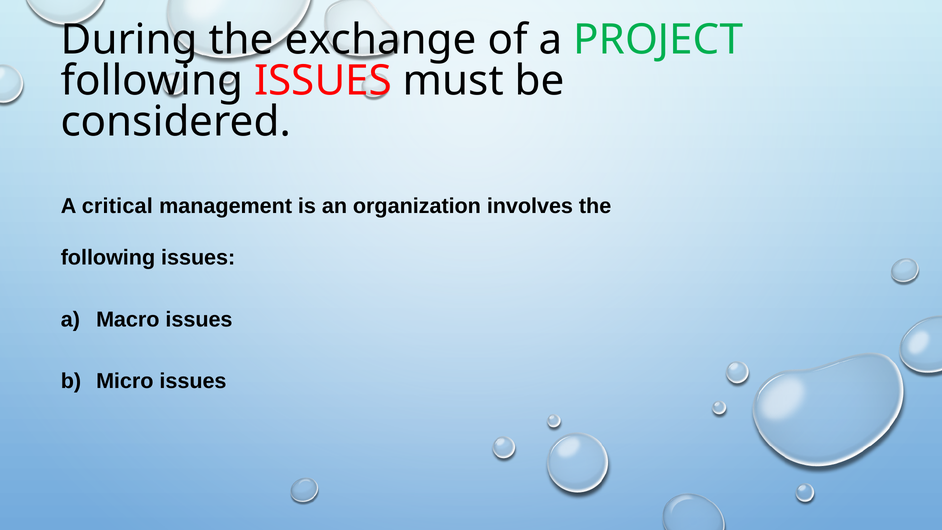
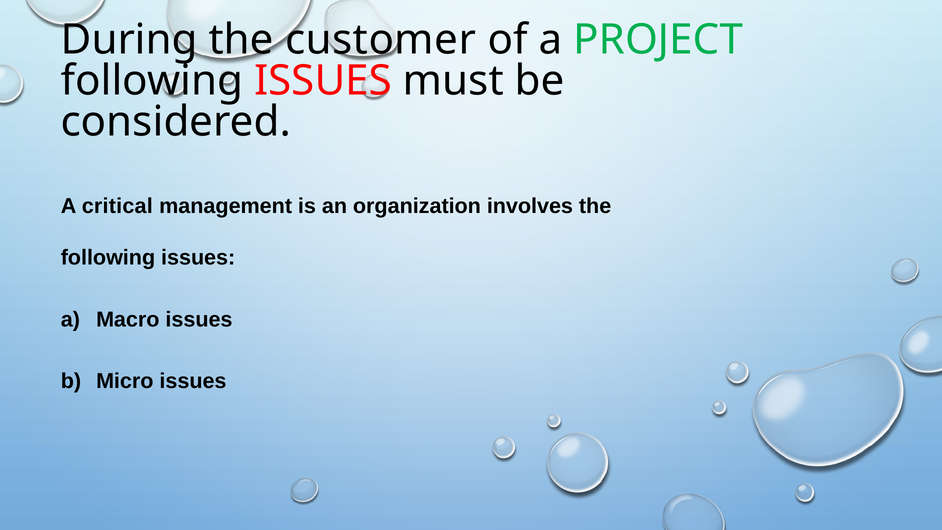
exchange: exchange -> customer (381, 40)
